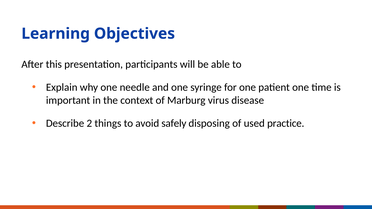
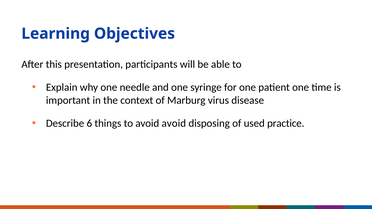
2: 2 -> 6 (89, 124)
avoid safely: safely -> avoid (174, 124)
